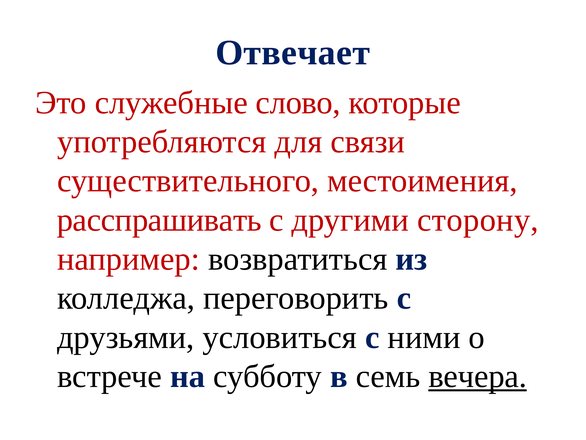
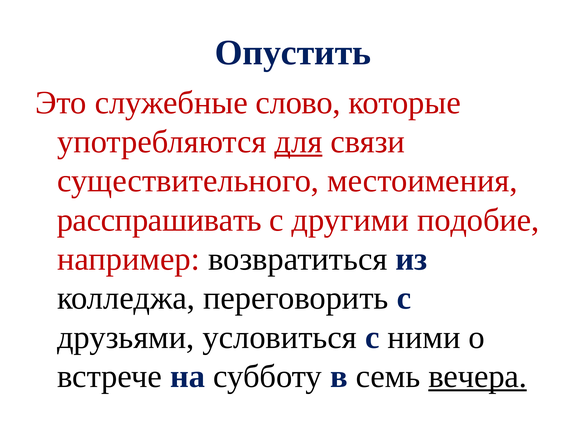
Отвечает: Отвечает -> Опустить (293, 53)
для underline: none -> present (298, 142)
сторону: сторону -> подобие (478, 220)
